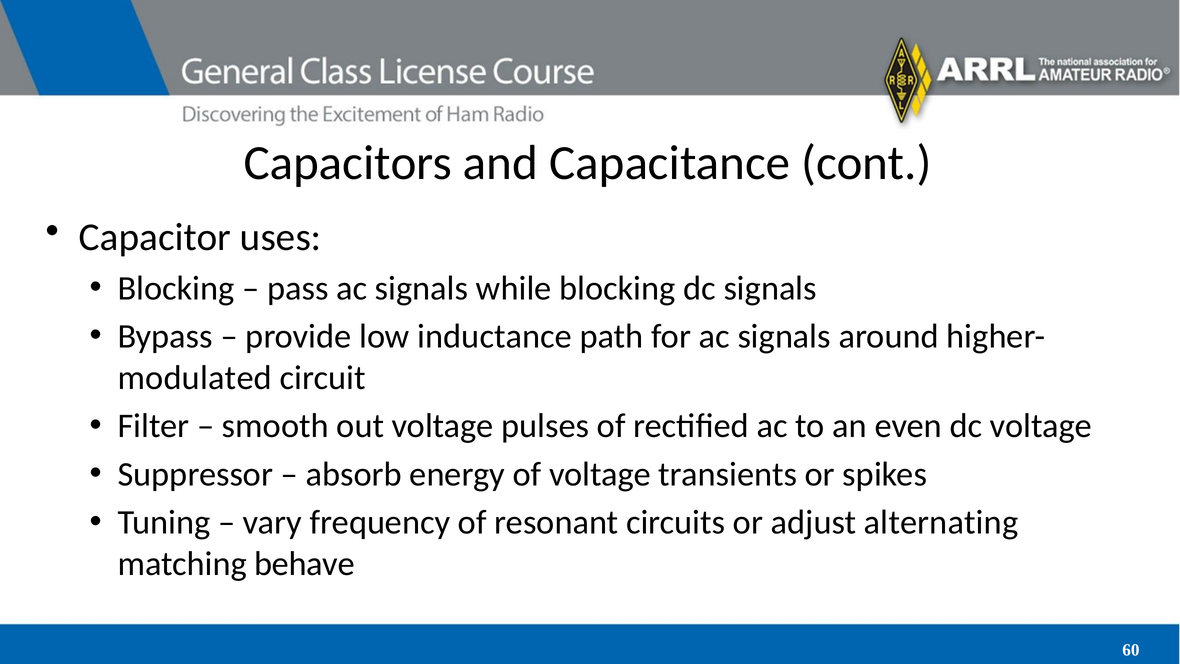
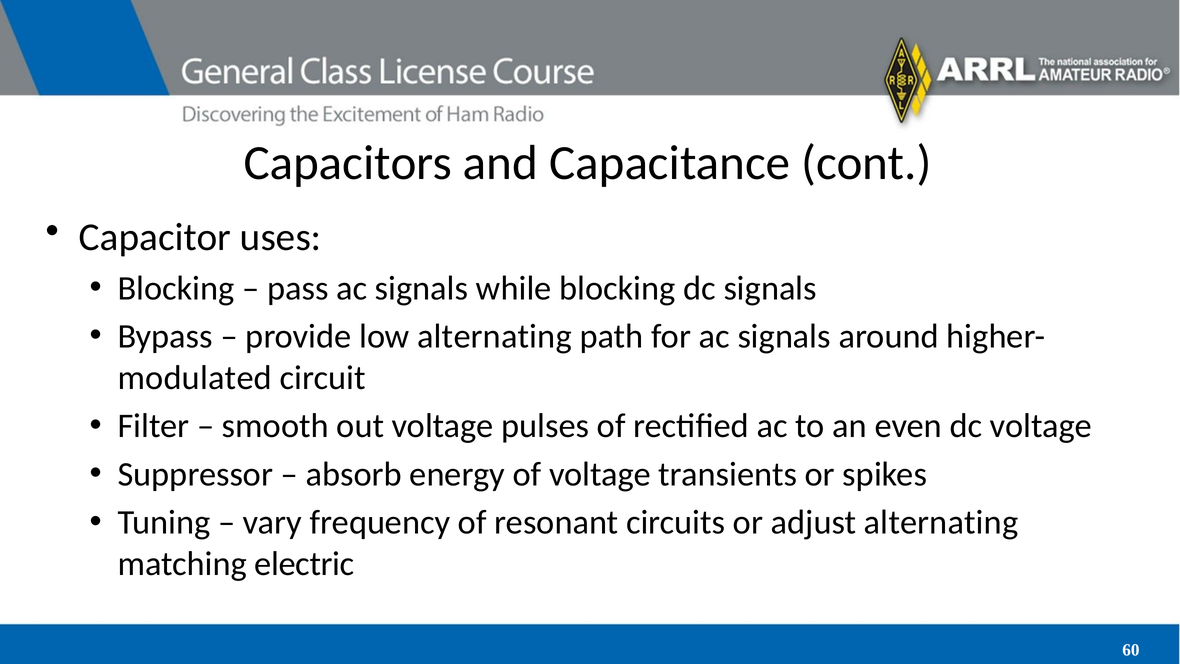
low inductance: inductance -> alternating (495, 336)
behave: behave -> electric (304, 564)
